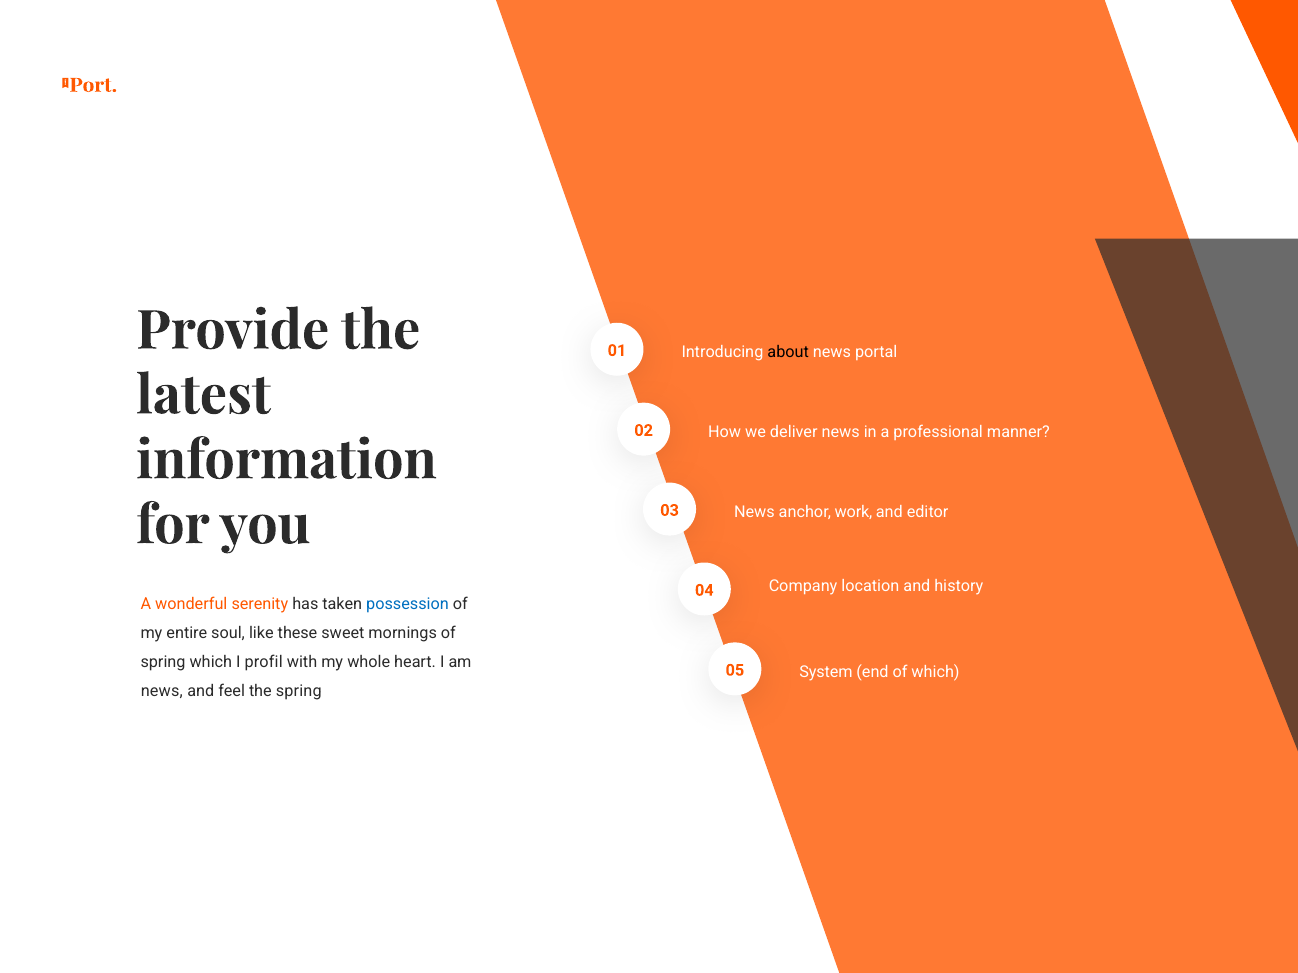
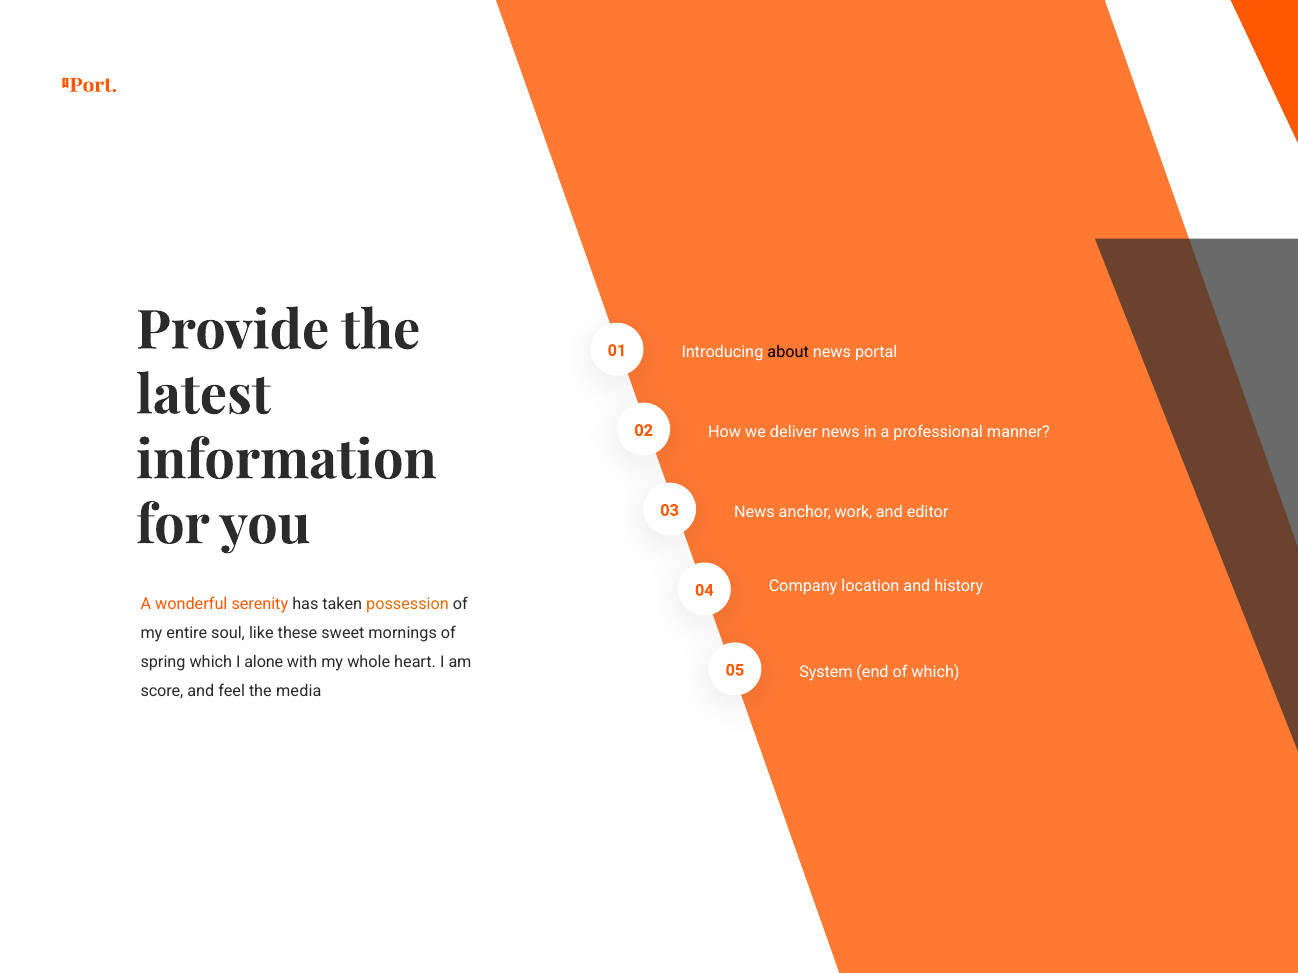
possession colour: blue -> orange (408, 604)
profil: profil -> alone (264, 663)
news: news -> score (162, 692)
the spring: spring -> media (299, 692)
